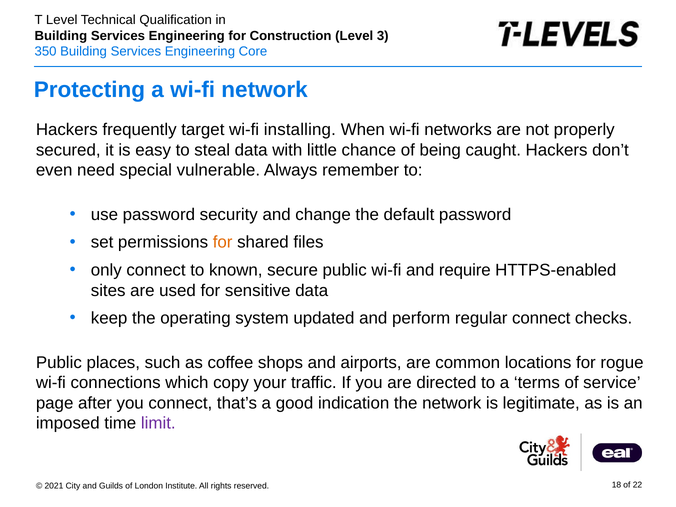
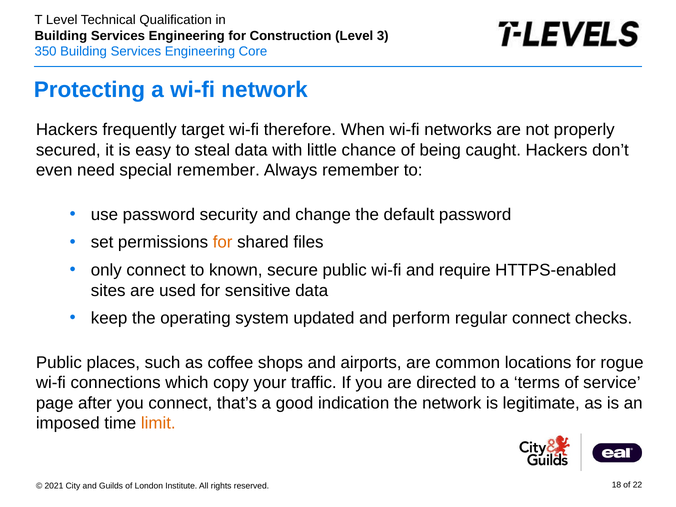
installing: installing -> therefore (300, 130)
special vulnerable: vulnerable -> remember (218, 170)
limit colour: purple -> orange (158, 423)
